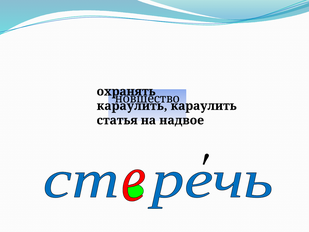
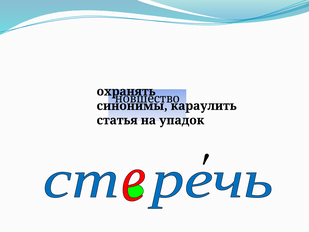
караулить: караулить -> синонимы (132, 106)
надвое: надвое -> упадок (182, 120)
